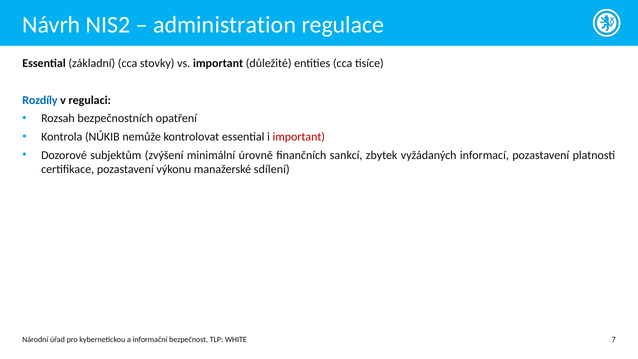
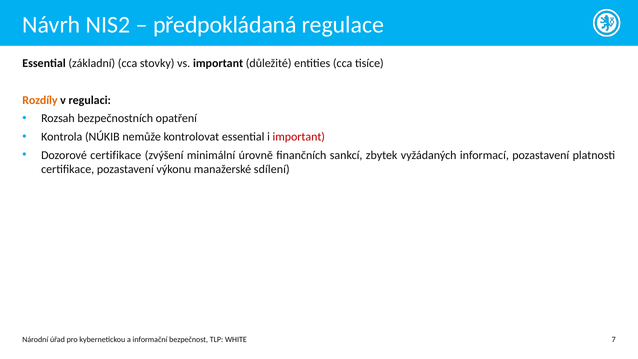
administration: administration -> předpokládaná (225, 25)
Rozdíly colour: blue -> orange (40, 100)
Dozorové subjektům: subjektům -> certifikace (116, 155)
